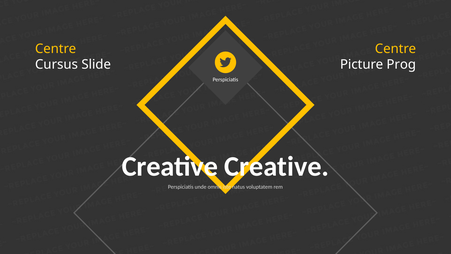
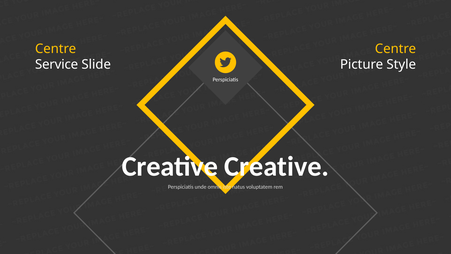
Cursus: Cursus -> Service (57, 65)
Prog: Prog -> Style (401, 65)
